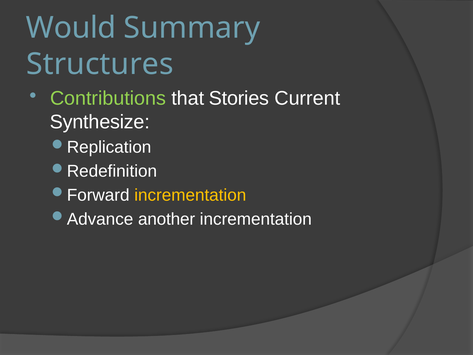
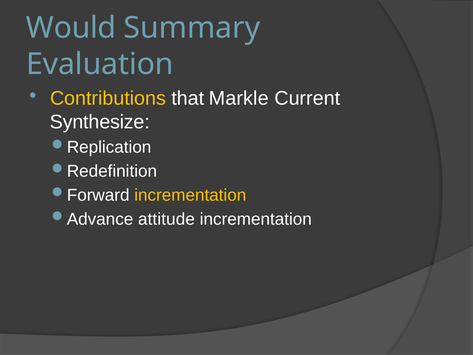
Structures: Structures -> Evaluation (100, 64)
Contributions colour: light green -> yellow (108, 98)
Stories: Stories -> Markle (239, 98)
another: another -> attitude (166, 219)
